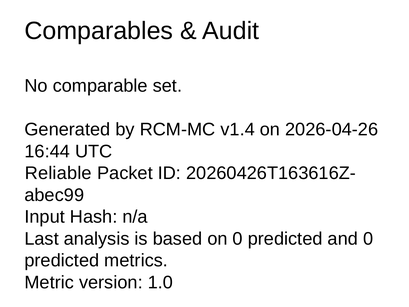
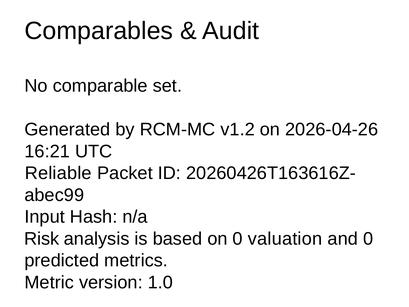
v1.4: v1.4 -> v1.2 (238, 129)
16:44: 16:44 -> 16:21 (47, 151)
Last: Last -> Risk (42, 238)
on 0 predicted: predicted -> valuation (285, 238)
